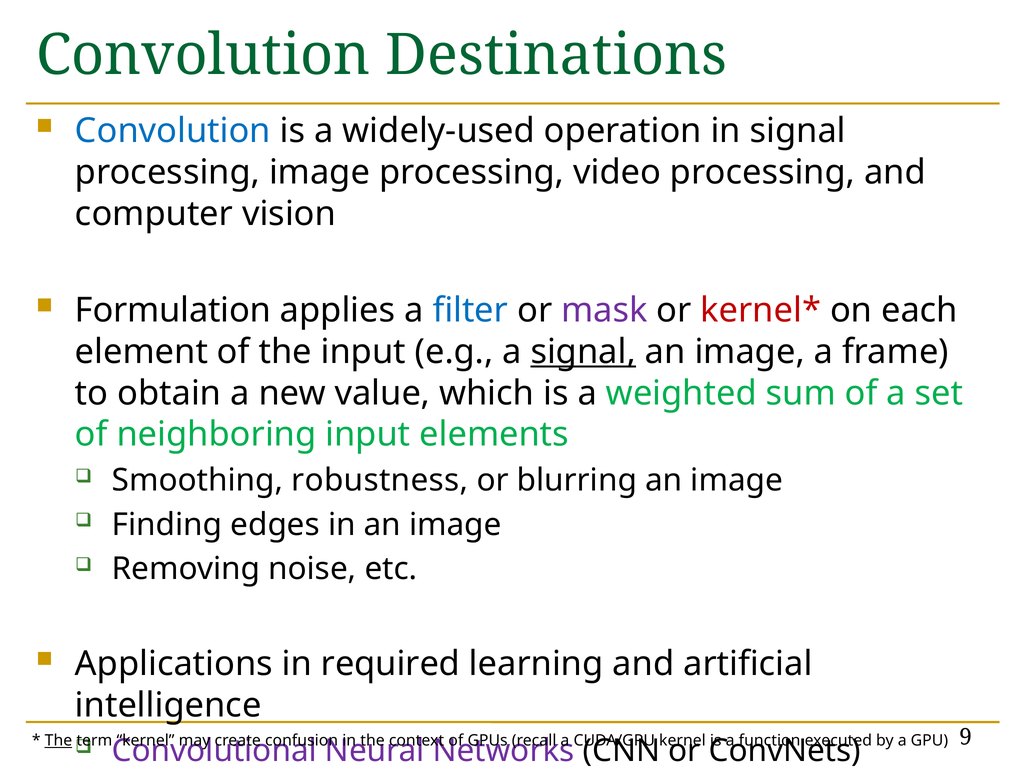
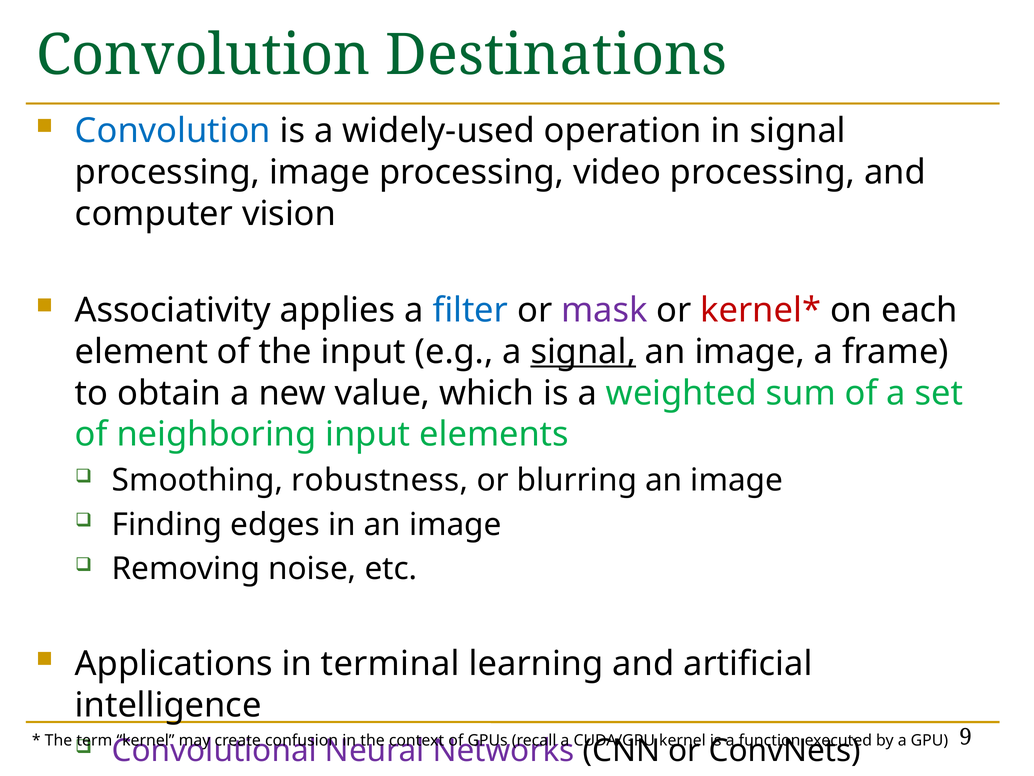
Formulation: Formulation -> Associativity (173, 310)
required: required -> terminal (390, 663)
The underline: present -> none (58, 740)
